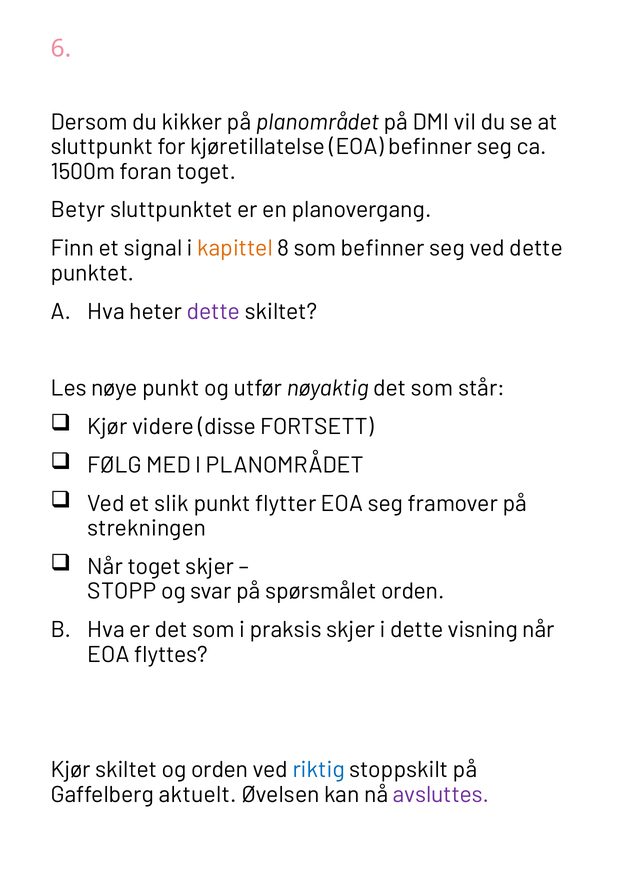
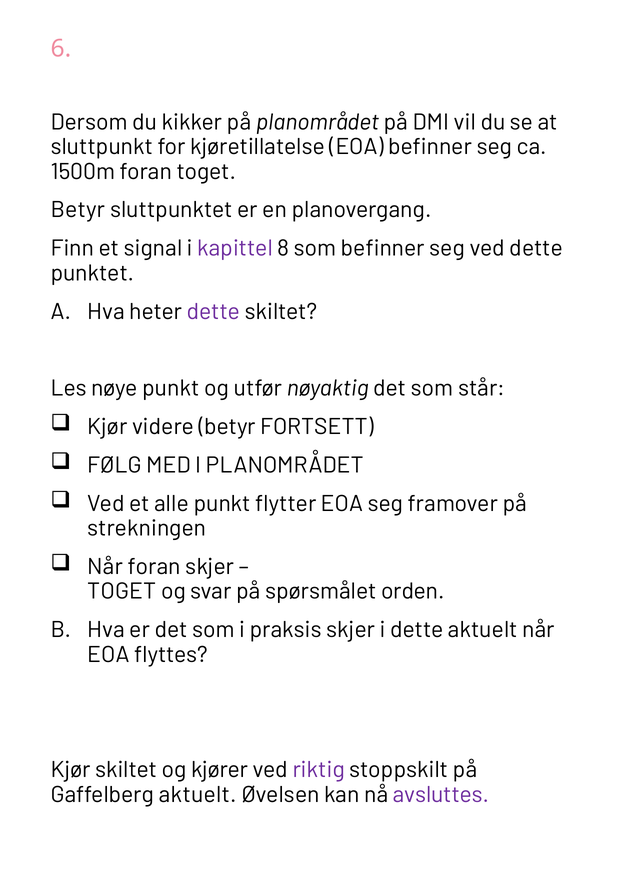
kapittel colour: orange -> purple (235, 248)
videre disse: disse -> betyr (227, 427)
slik: slik -> alle (172, 504)
Når toget: toget -> foran (154, 567)
STOPP: STOPP -> TOGET (122, 591)
dette visning: visning -> aktuelt (483, 630)
og orden: orden -> kjører (220, 770)
riktig colour: blue -> purple (319, 770)
